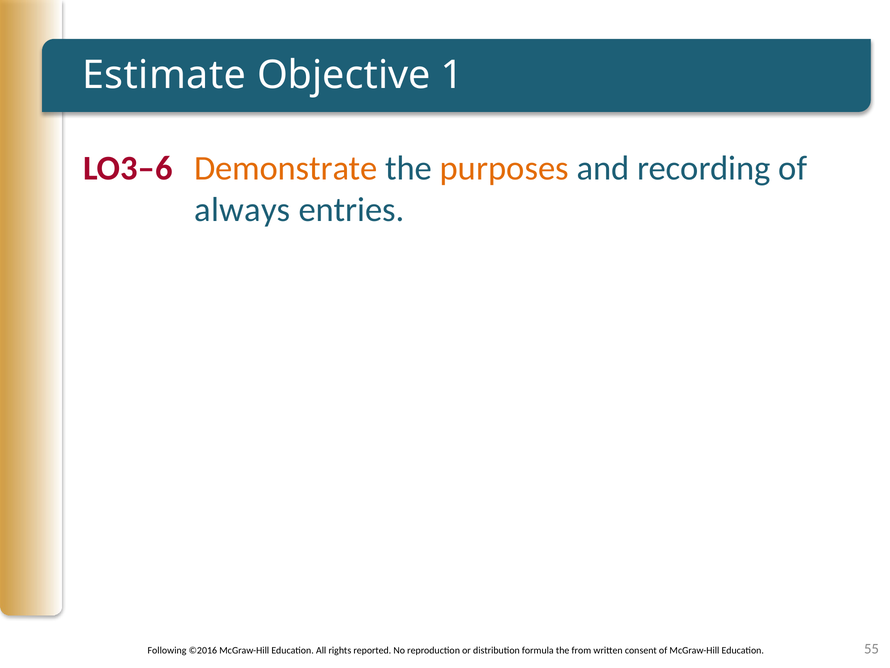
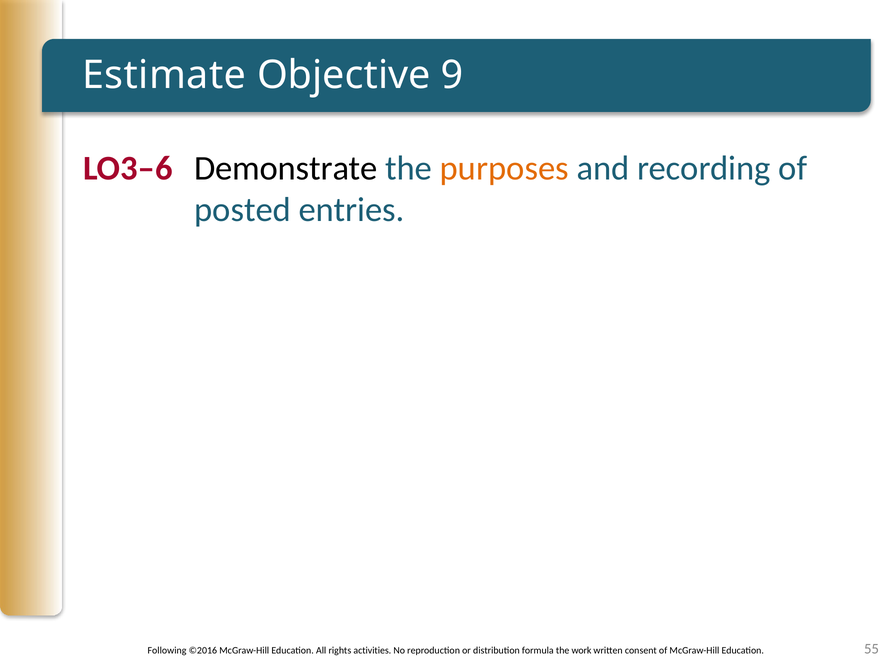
1: 1 -> 9 (452, 75)
Demonstrate colour: orange -> black (286, 168)
always: always -> posted (243, 210)
reported: reported -> activities (372, 650)
from: from -> work (581, 650)
